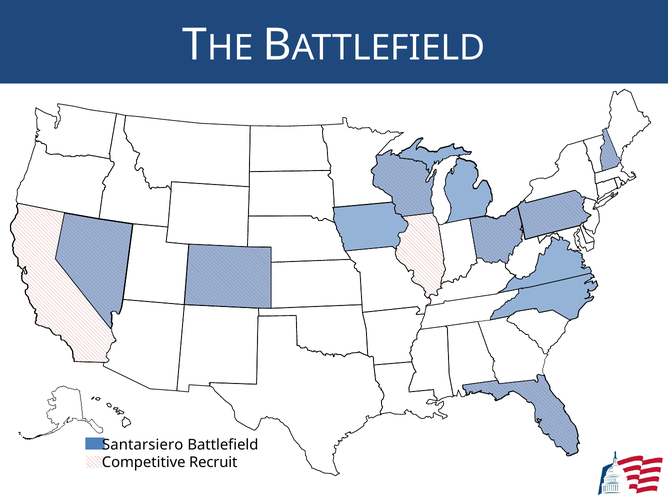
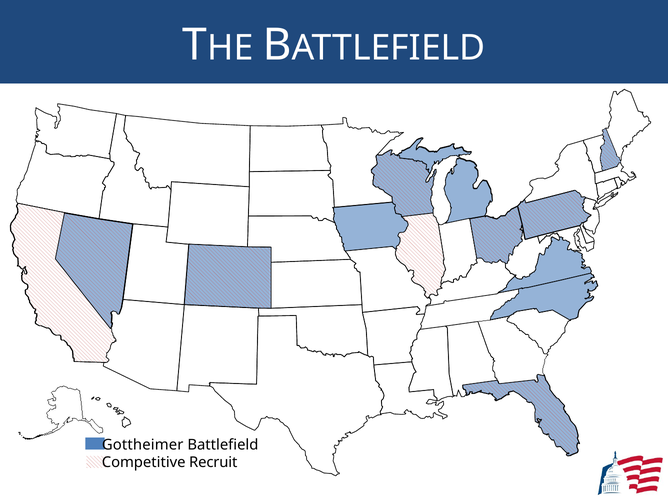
Santarsiero: Santarsiero -> Gottheimer (143, 445)
